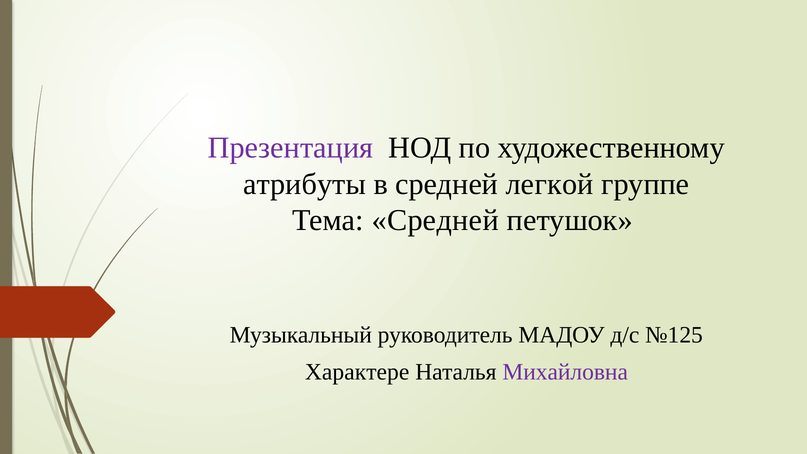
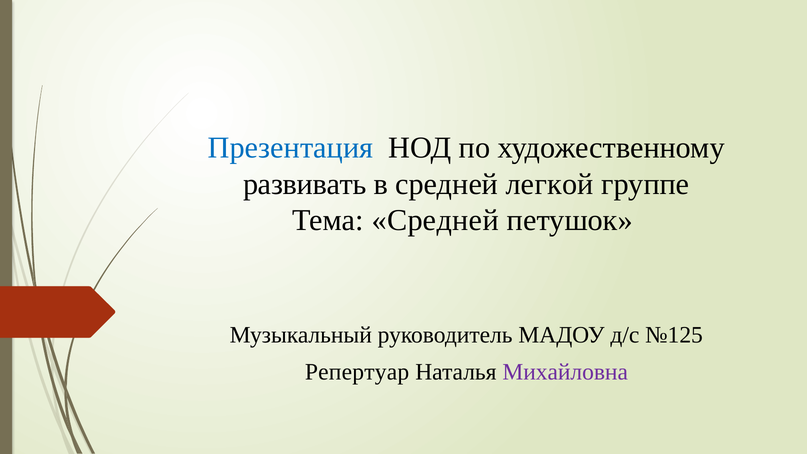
Презентация colour: purple -> blue (291, 148)
атрибуты: атрибуты -> развивать (305, 184)
Характере: Характере -> Репертуар (357, 372)
